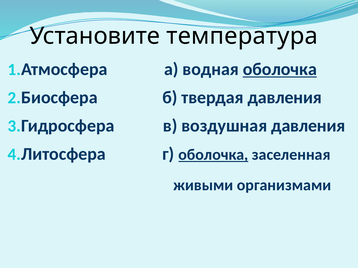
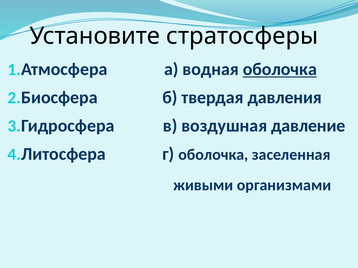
температура: температура -> стратосферы (242, 36)
воздушная давления: давления -> давление (308, 126)
оболочка underline: present -> none (213, 155)
